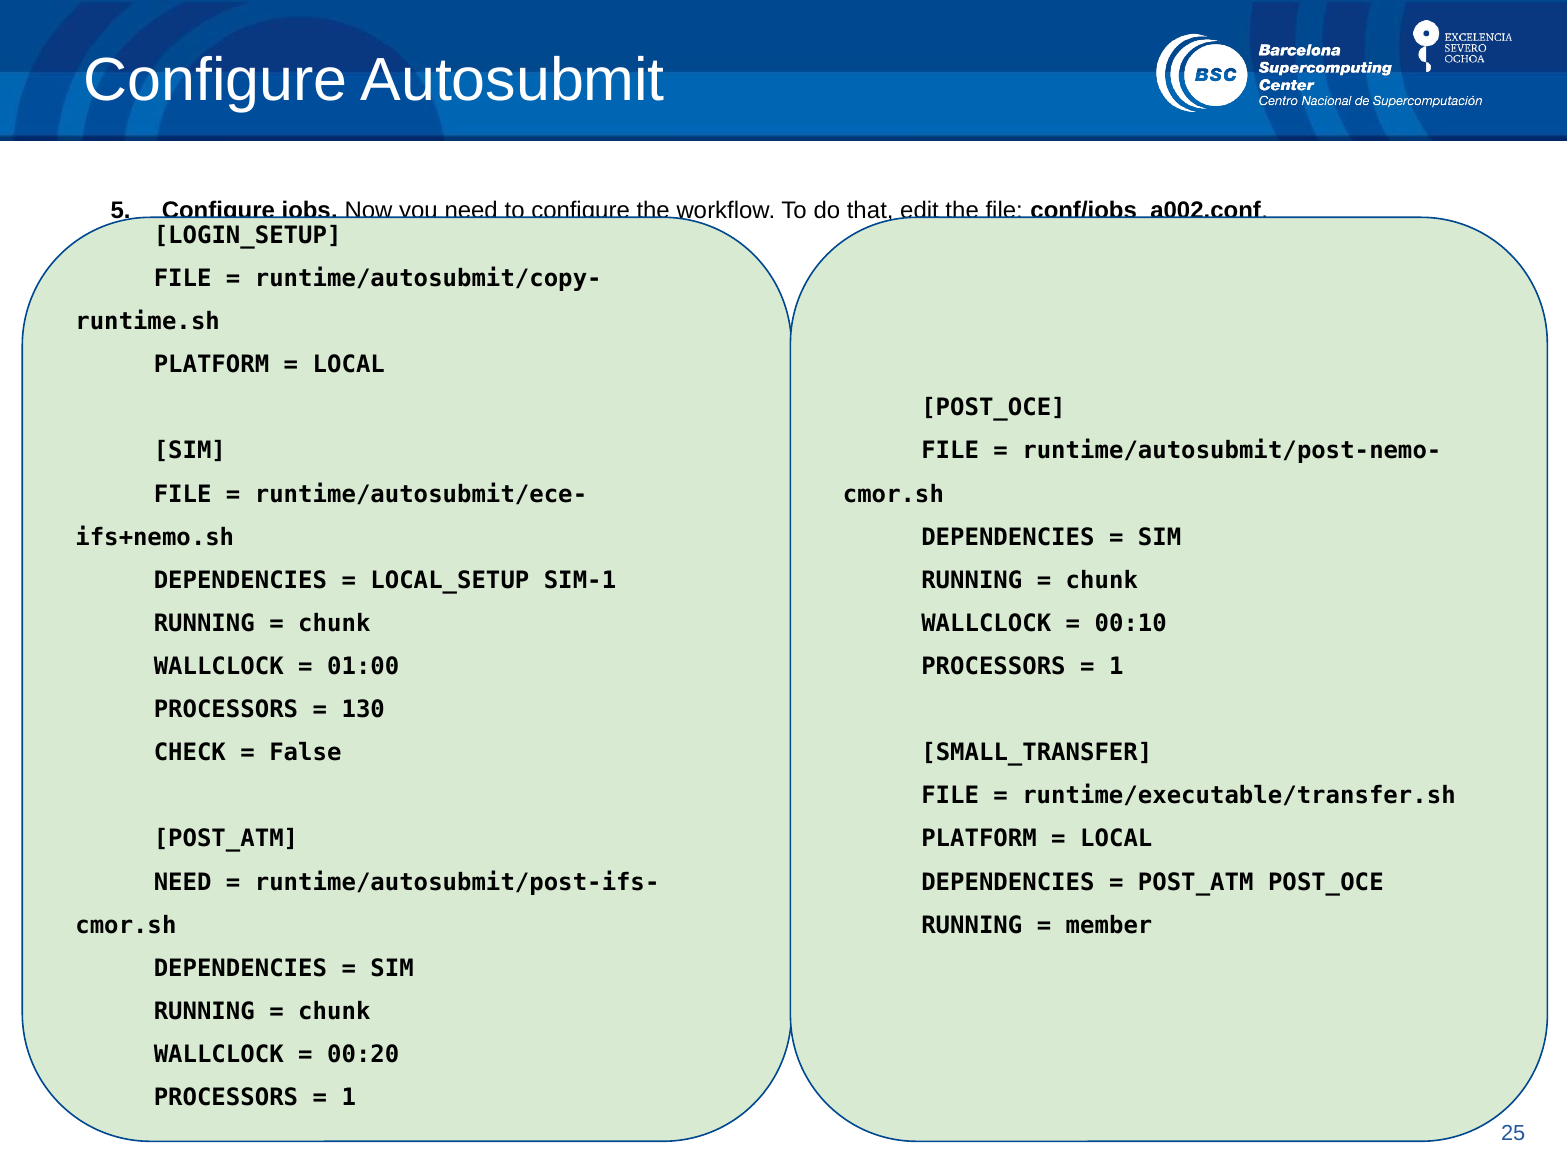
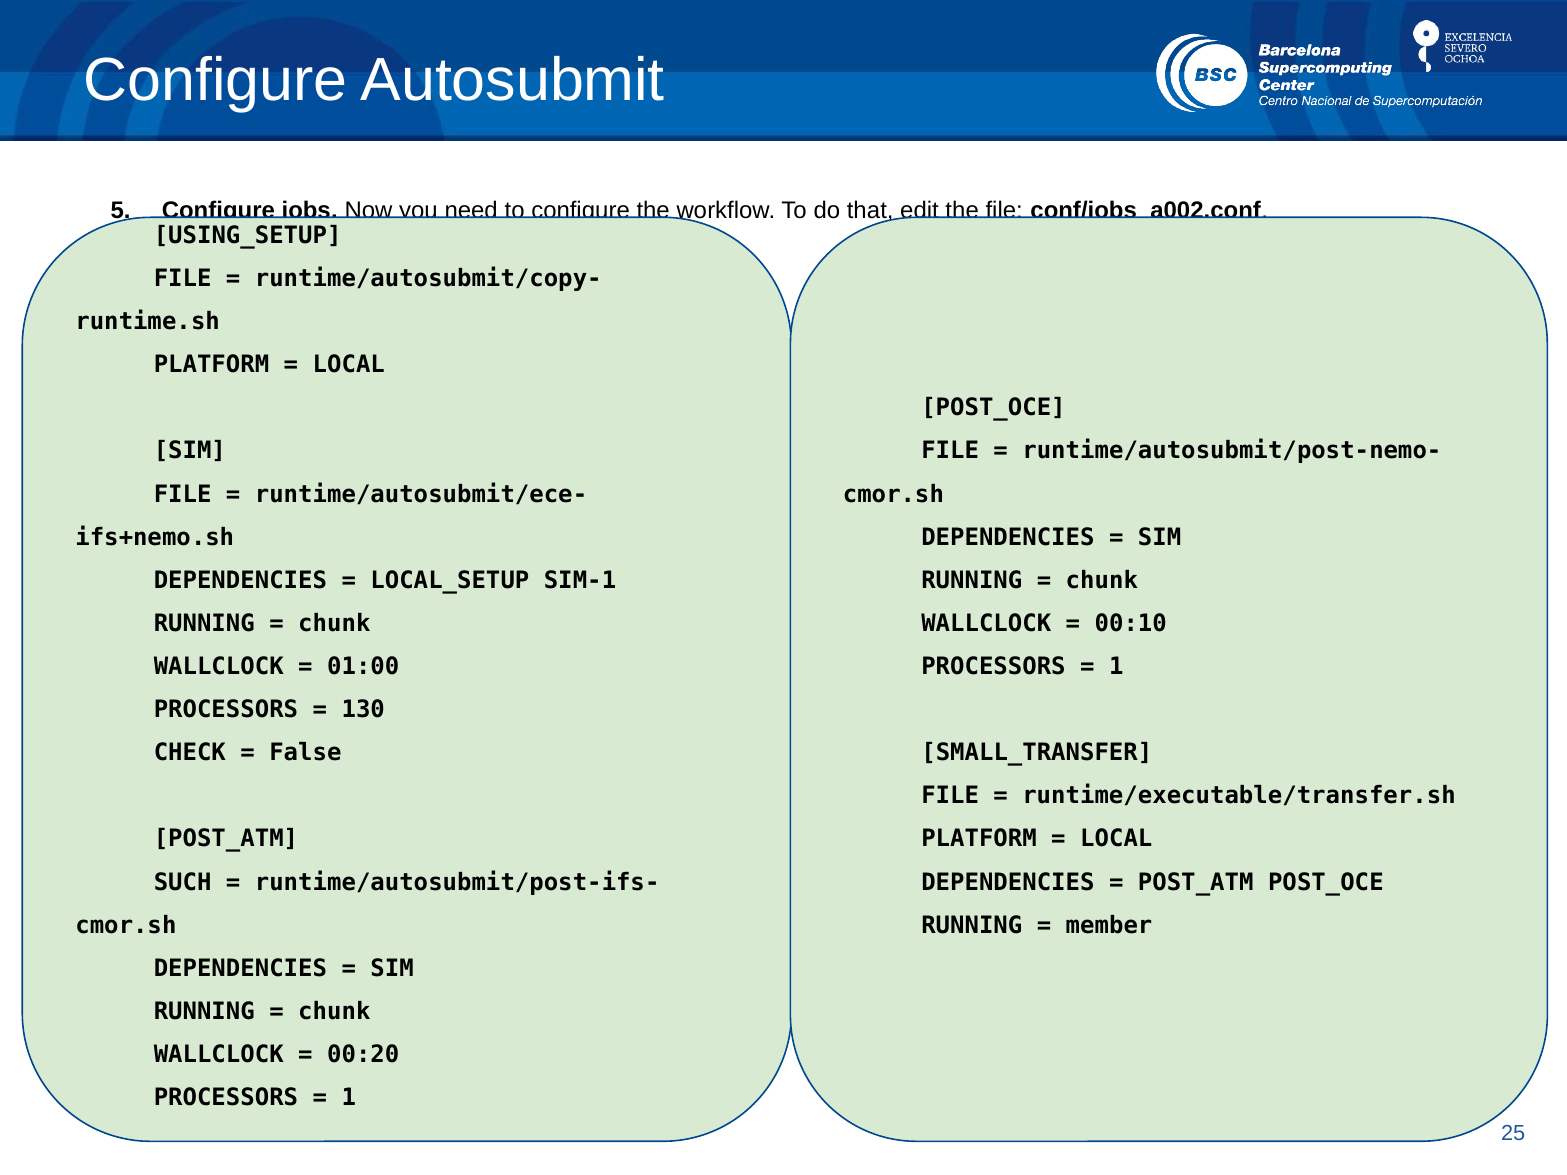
LOGIN_SETUP: LOGIN_SETUP -> USING_SETUP (248, 235)
NEED: NEED -> SUCH (183, 882)
